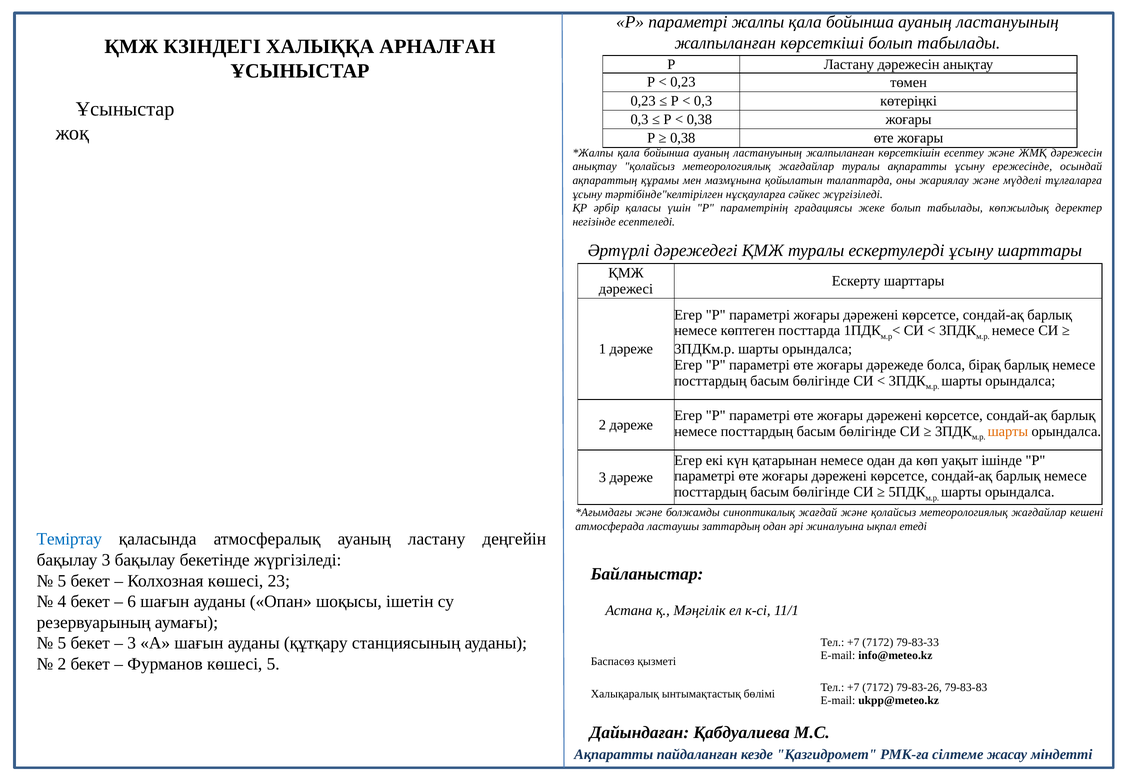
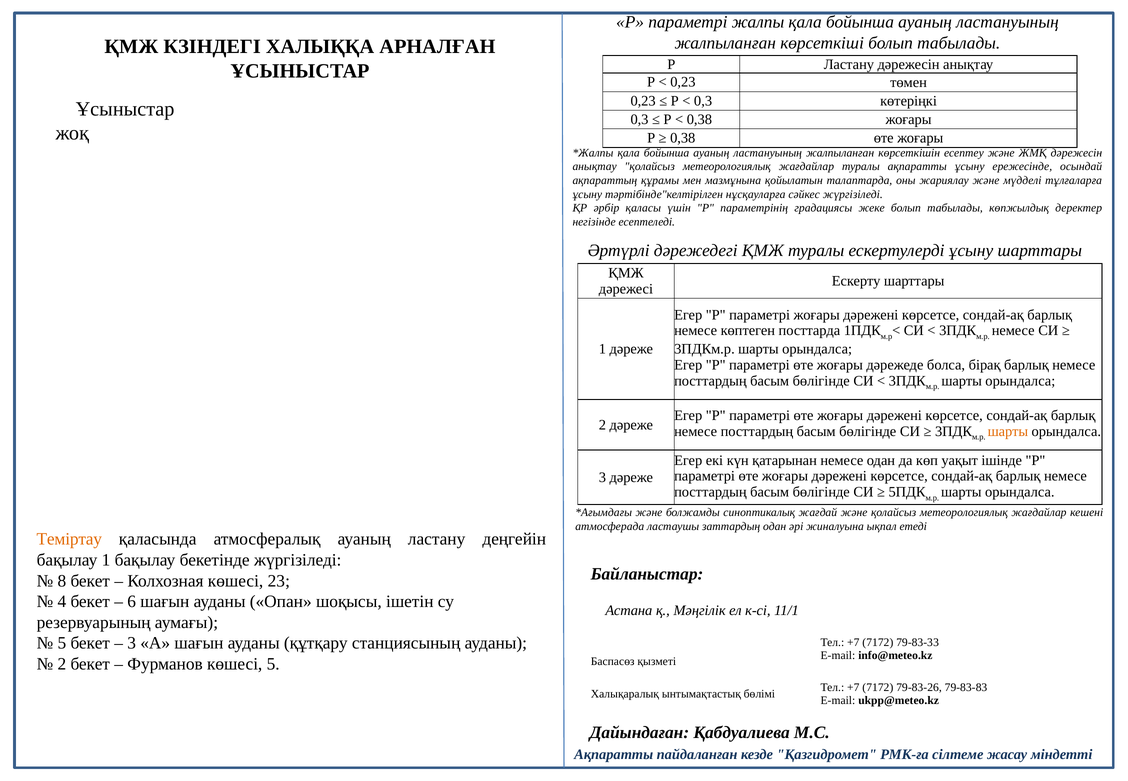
Теміртау colour: blue -> orange (69, 539)
бақылау 3: 3 -> 1 (106, 560)
5: 5 -> 8 (62, 581)
